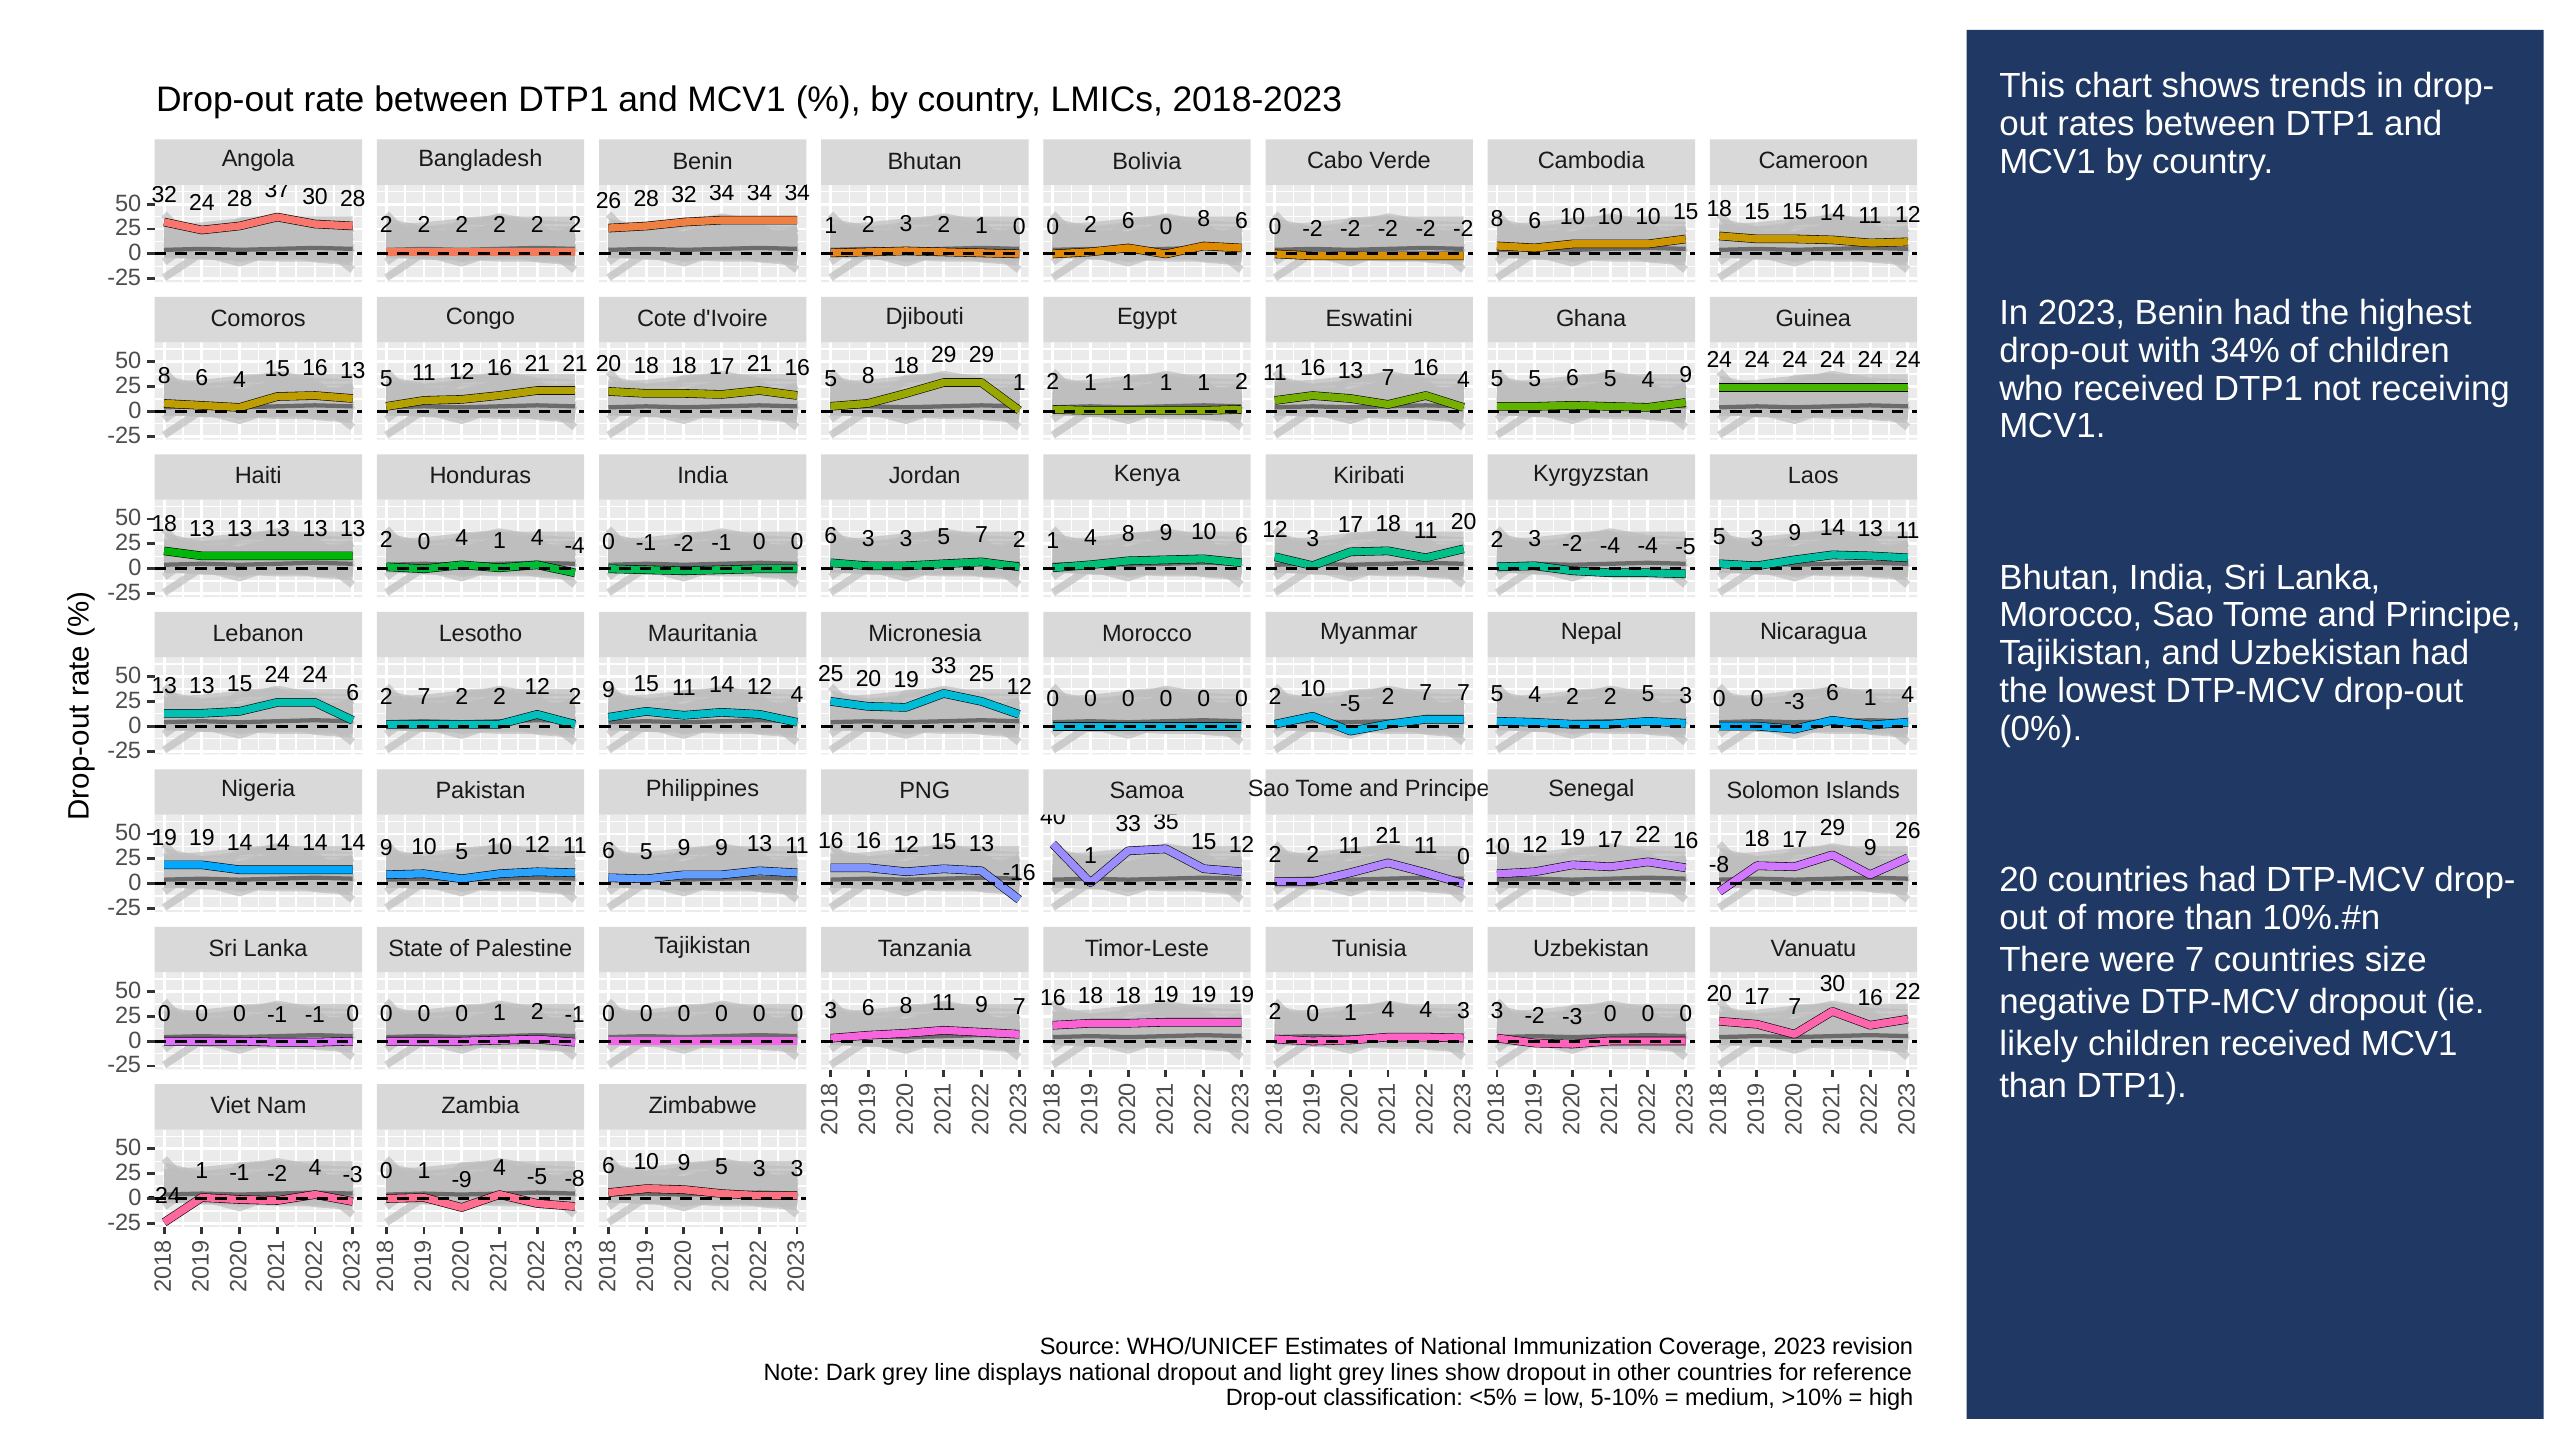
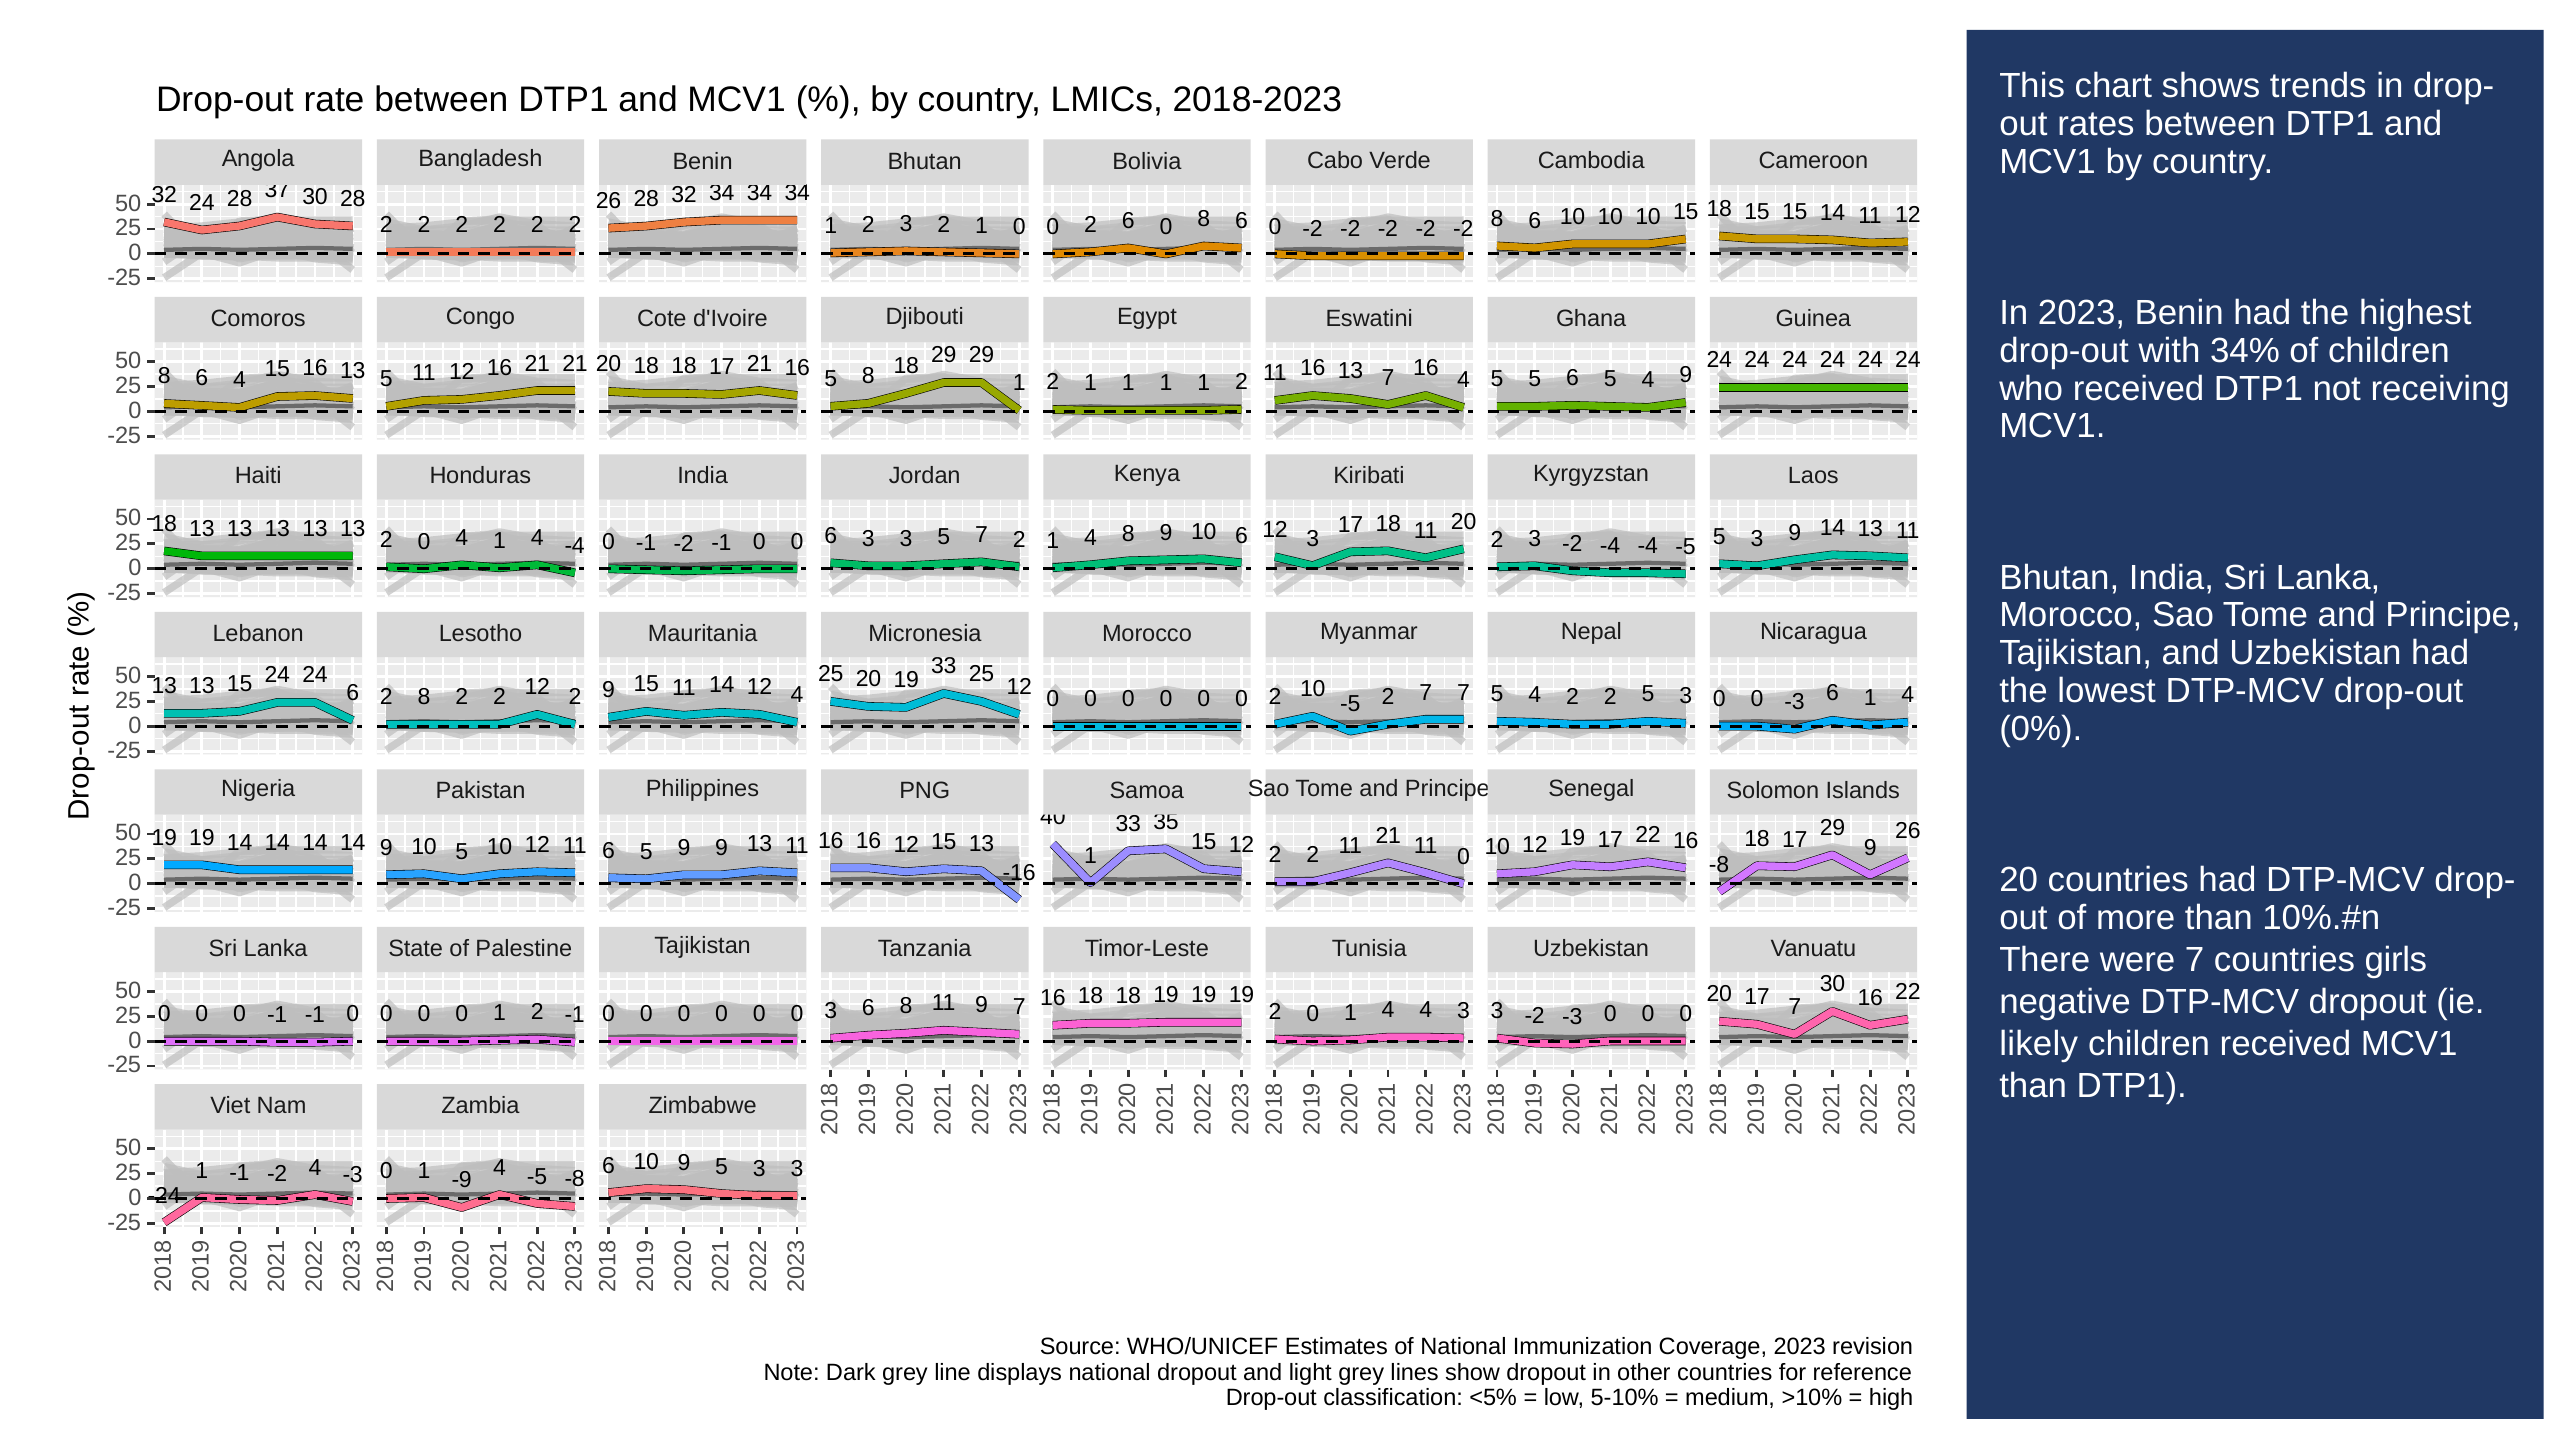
7: 7 -> 8 (424, 697)
size: size -> girls (2396, 960)
